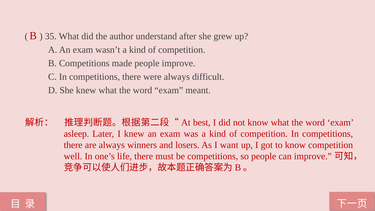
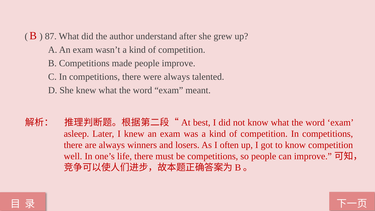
35: 35 -> 87 (51, 36)
difficult: difficult -> talented (208, 77)
want: want -> often (229, 145)
